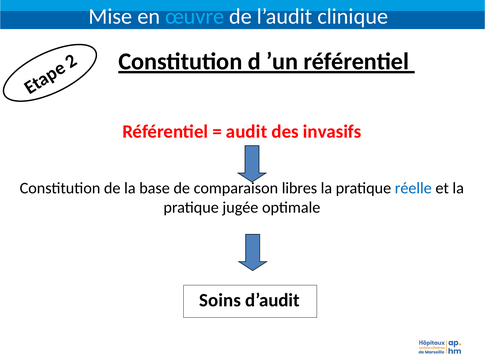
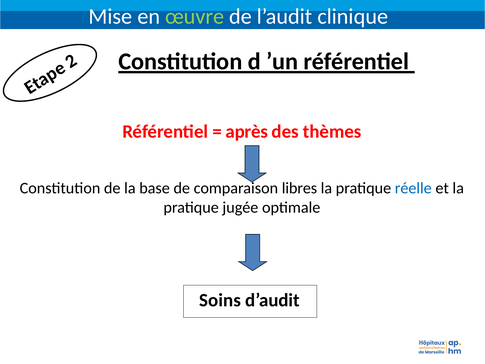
œuvre colour: light blue -> light green (195, 16)
audit: audit -> après (247, 132)
invasifs: invasifs -> thèmes (332, 132)
